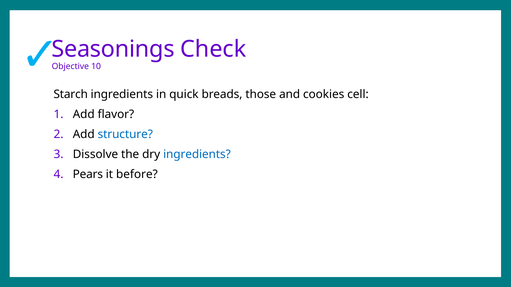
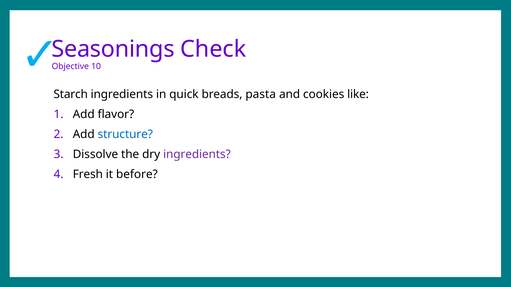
those: those -> pasta (261, 94)
cell: cell -> like (358, 94)
ingredients colour: blue -> purple (197, 155)
Pears: Pears -> Fresh (88, 175)
